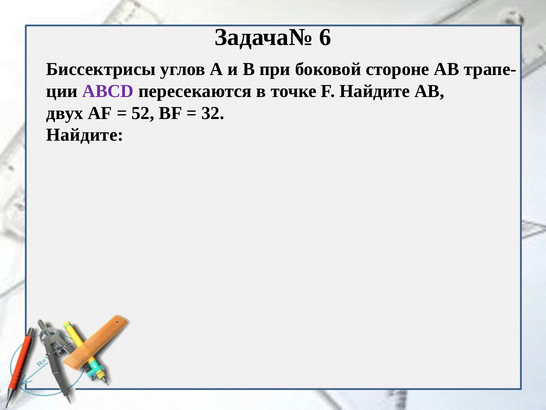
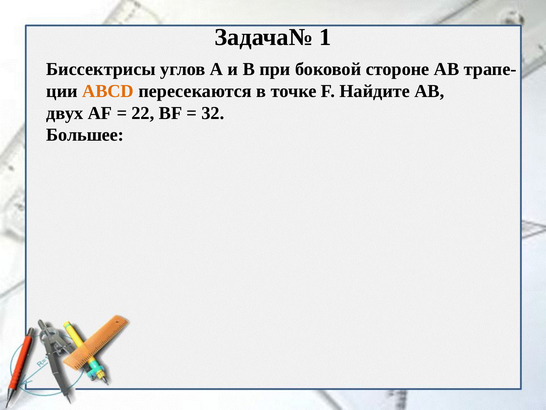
6: 6 -> 1 (325, 37)
ABCD colour: purple -> orange (108, 91)
52: 52 -> 22 (143, 113)
Найдите: Найдите -> Большее (85, 135)
